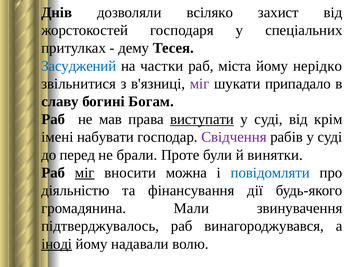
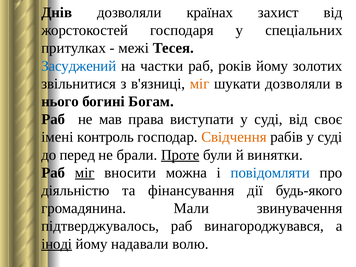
всіляко: всіляко -> країнах (210, 12)
дему: дему -> межі (134, 48)
міста: міста -> років (235, 66)
нерідко: нерідко -> золотих (318, 66)
міг colour: purple -> orange (200, 84)
шукати припадало: припадало -> дозволяли (298, 84)
славу: славу -> нього (60, 101)
виступати underline: present -> none (202, 119)
крім: крім -> своє (328, 119)
набувати: набувати -> контроль (106, 137)
Свідчення colour: purple -> orange (234, 137)
Проте underline: none -> present (180, 155)
